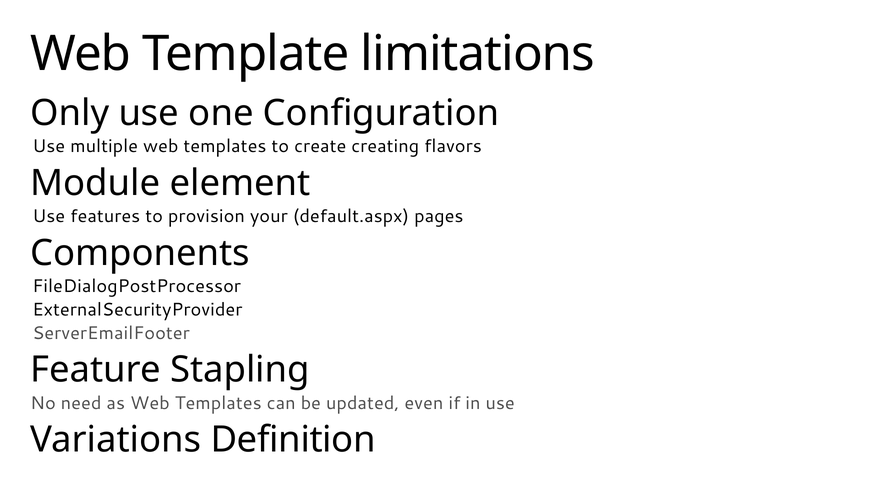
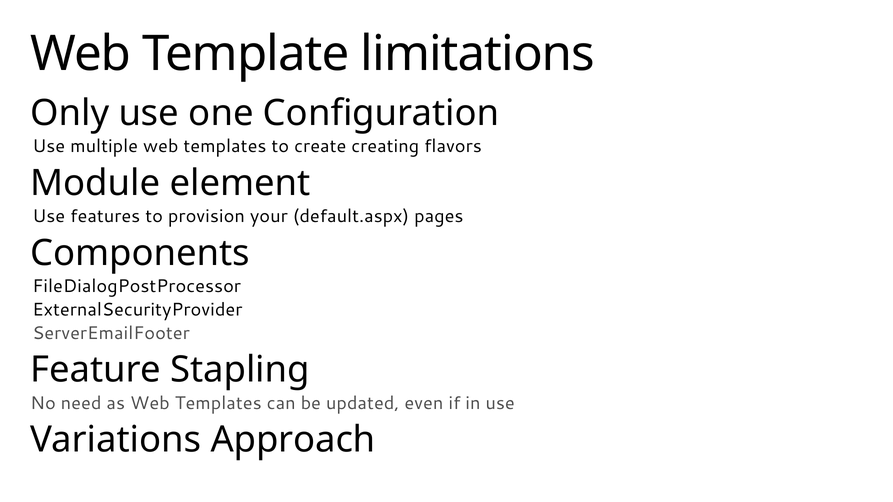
Definition: Definition -> Approach (293, 440)
